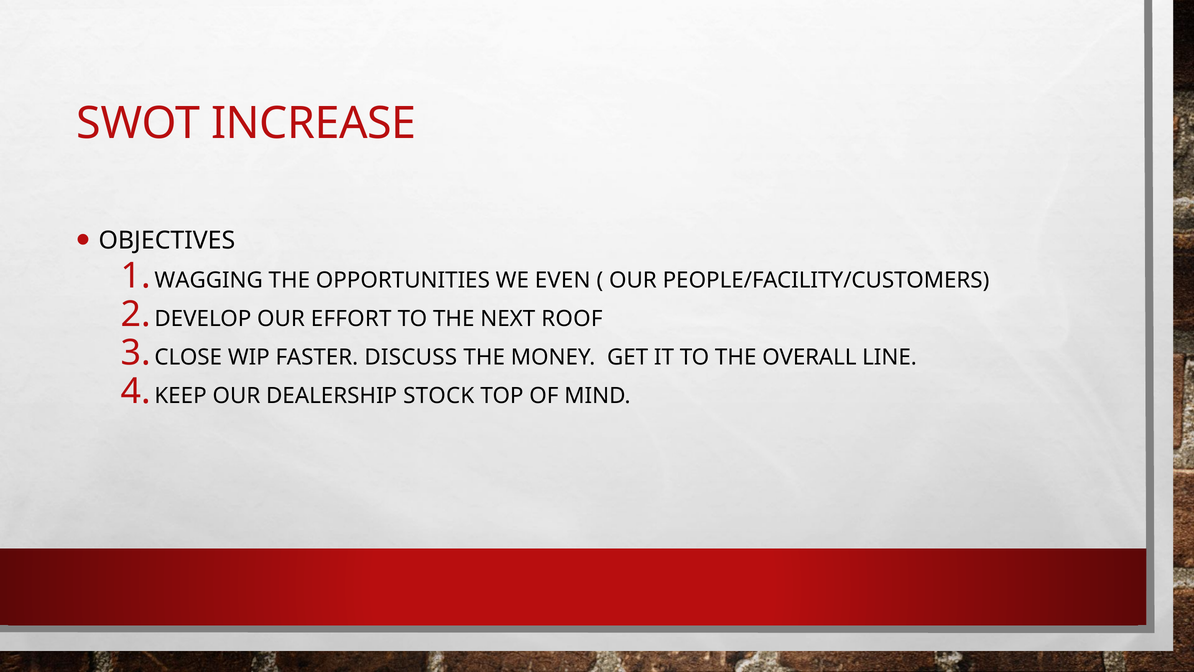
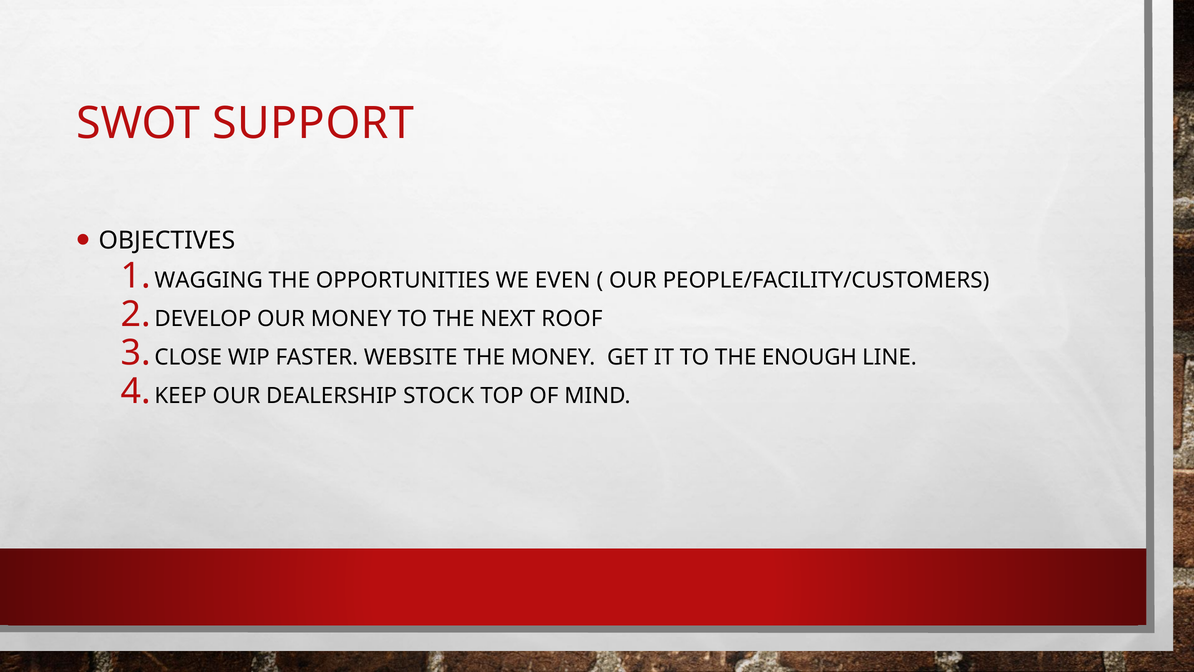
INCREASE: INCREASE -> SUPPORT (313, 123)
OUR EFFORT: EFFORT -> MONEY (351, 319)
DISCUSS: DISCUSS -> WEBSITE (411, 357)
OVERALL: OVERALL -> ENOUGH (809, 357)
